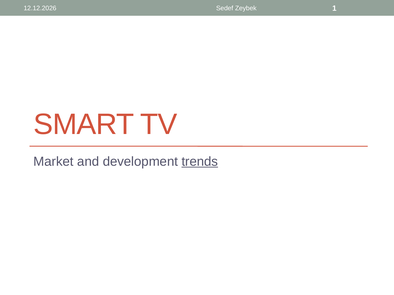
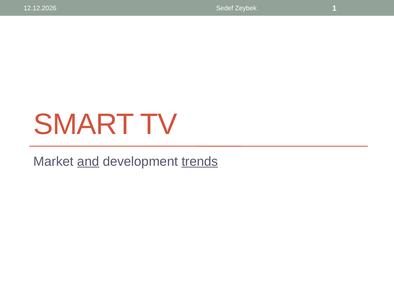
and underline: none -> present (88, 162)
